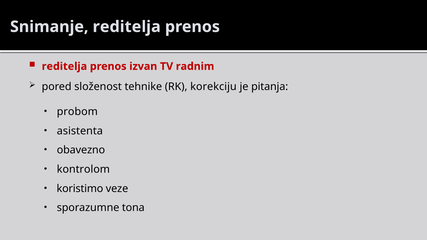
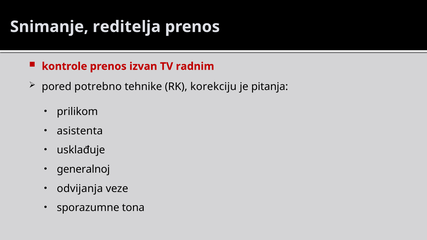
reditelja: reditelja -> kontrole (64, 66)
složenost: složenost -> potrebno (98, 87)
probom: probom -> prilikom (77, 112)
obavezno: obavezno -> usklađuje (81, 150)
kontrolom: kontrolom -> generalnoj (83, 169)
koristimo: koristimo -> odvijanja (80, 189)
